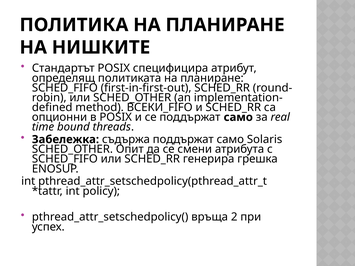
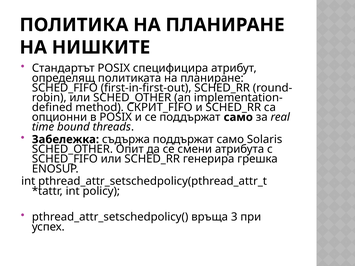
ВСЕКИ_FIFO: ВСЕКИ_FIFO -> СКРИТ_FIFO (160, 108)
2: 2 -> 3 (234, 217)
